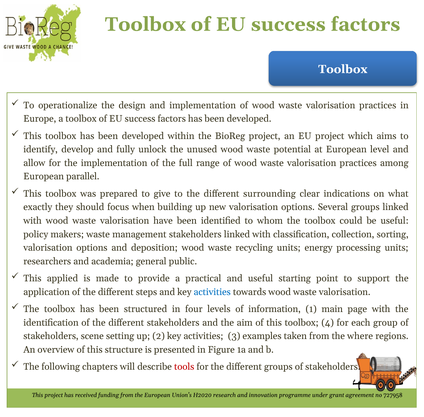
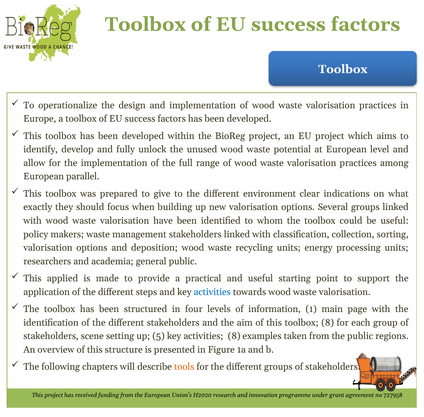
surrounding: surrounding -> environment (270, 194)
toolbox 4: 4 -> 8 (328, 323)
2: 2 -> 5 (159, 336)
activities 3: 3 -> 8 (234, 336)
the where: where -> public (360, 336)
tools colour: red -> orange (184, 367)
